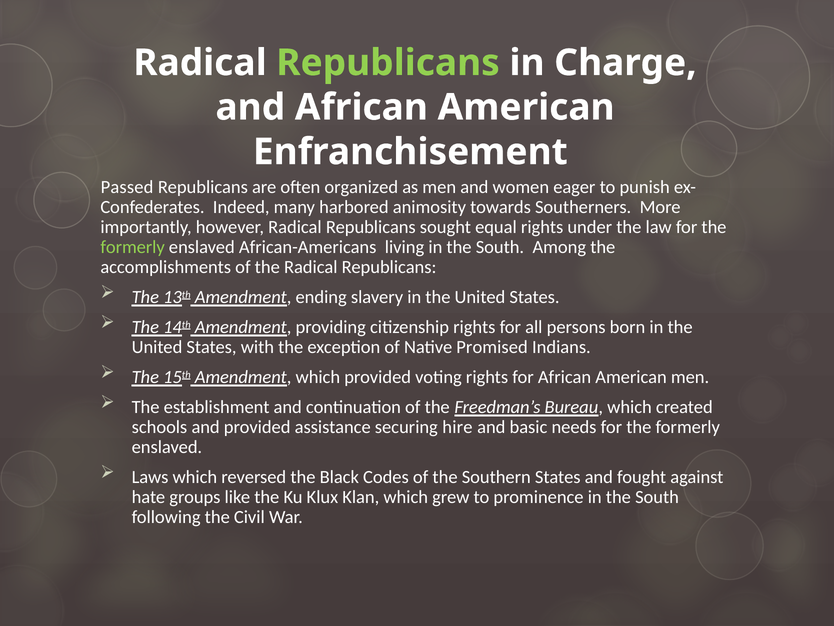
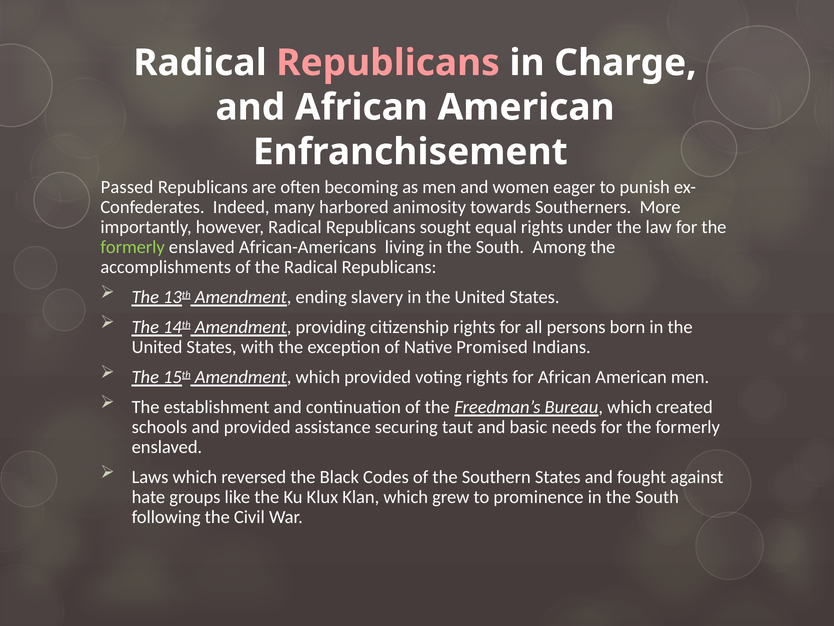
Republicans colour: light green -> pink (388, 63)
organized: organized -> becoming (361, 187)
hire: hire -> taut (458, 427)
